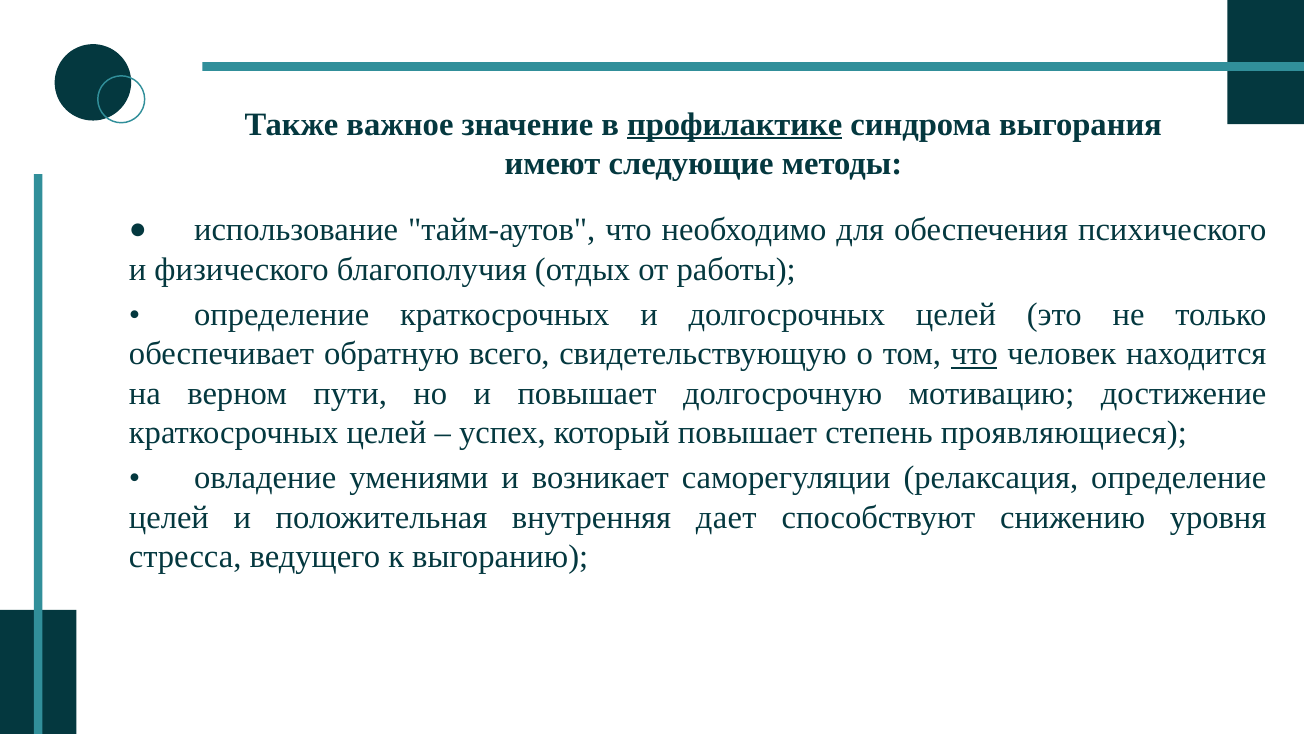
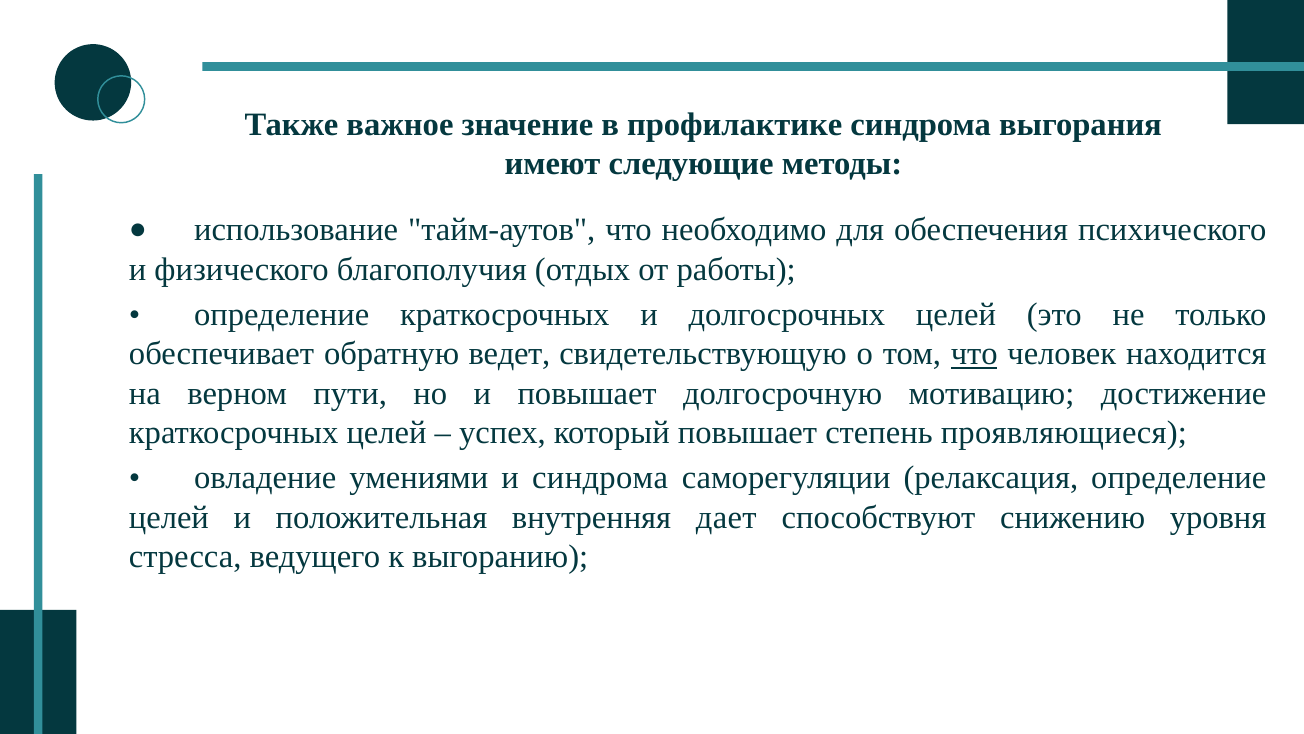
профилактике underline: present -> none (735, 124)
всего: всего -> ведет (509, 354)
и возникает: возникает -> синдрома (600, 478)
